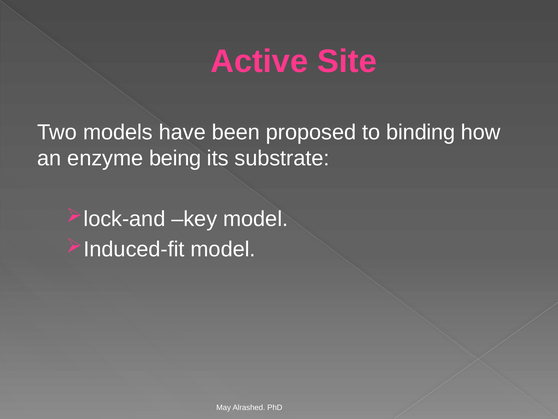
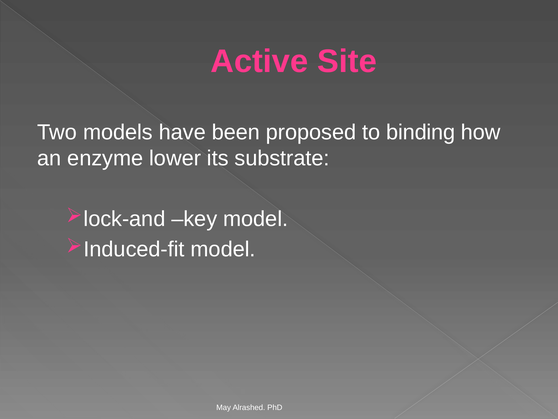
being: being -> lower (175, 158)
